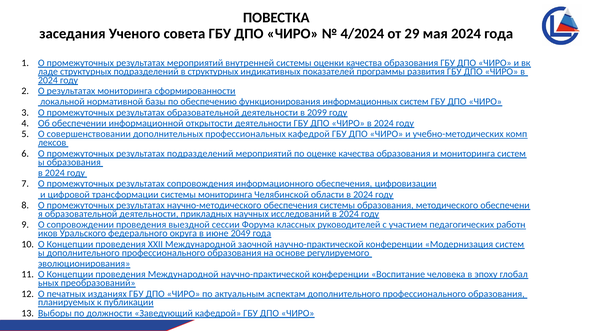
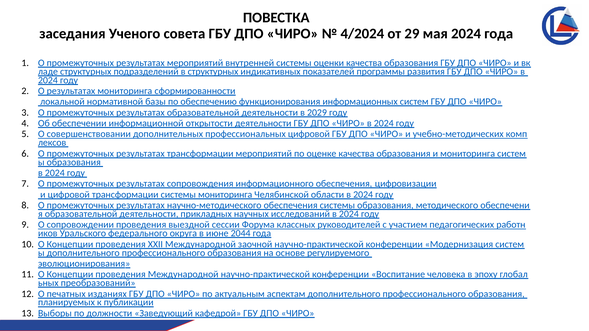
2099: 2099 -> 2029 (317, 113)
профессиональных кафедрой: кафедрой -> цифровой (309, 134)
результатах подразделений: подразделений -> трансформации (200, 154)
2049: 2049 -> 2044 (241, 234)
